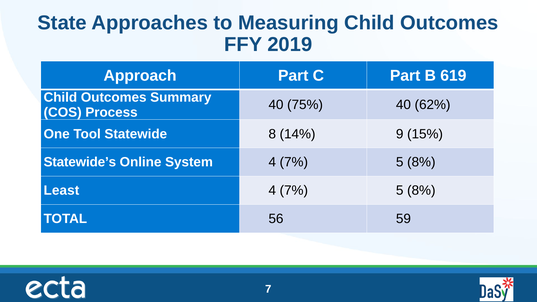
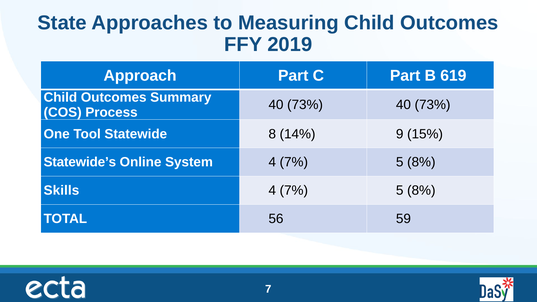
75%: 75% -> 73% (305, 105)
62%: 62% -> 73% (433, 105)
Least: Least -> Skills (61, 191)
